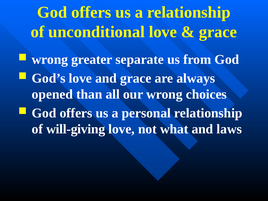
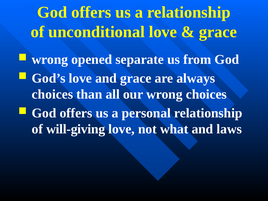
greater: greater -> opened (92, 59)
opened: opened -> choices (52, 94)
